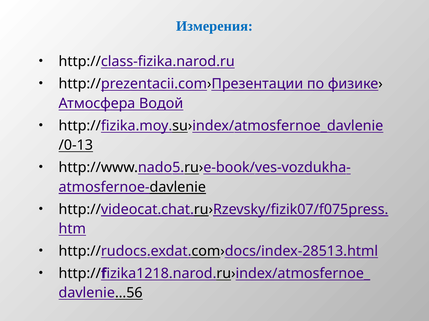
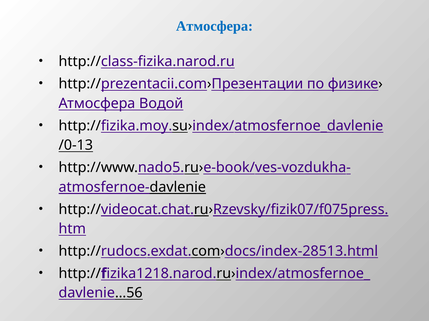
Измерения: Измерения -> Атмосфера (214, 26)
